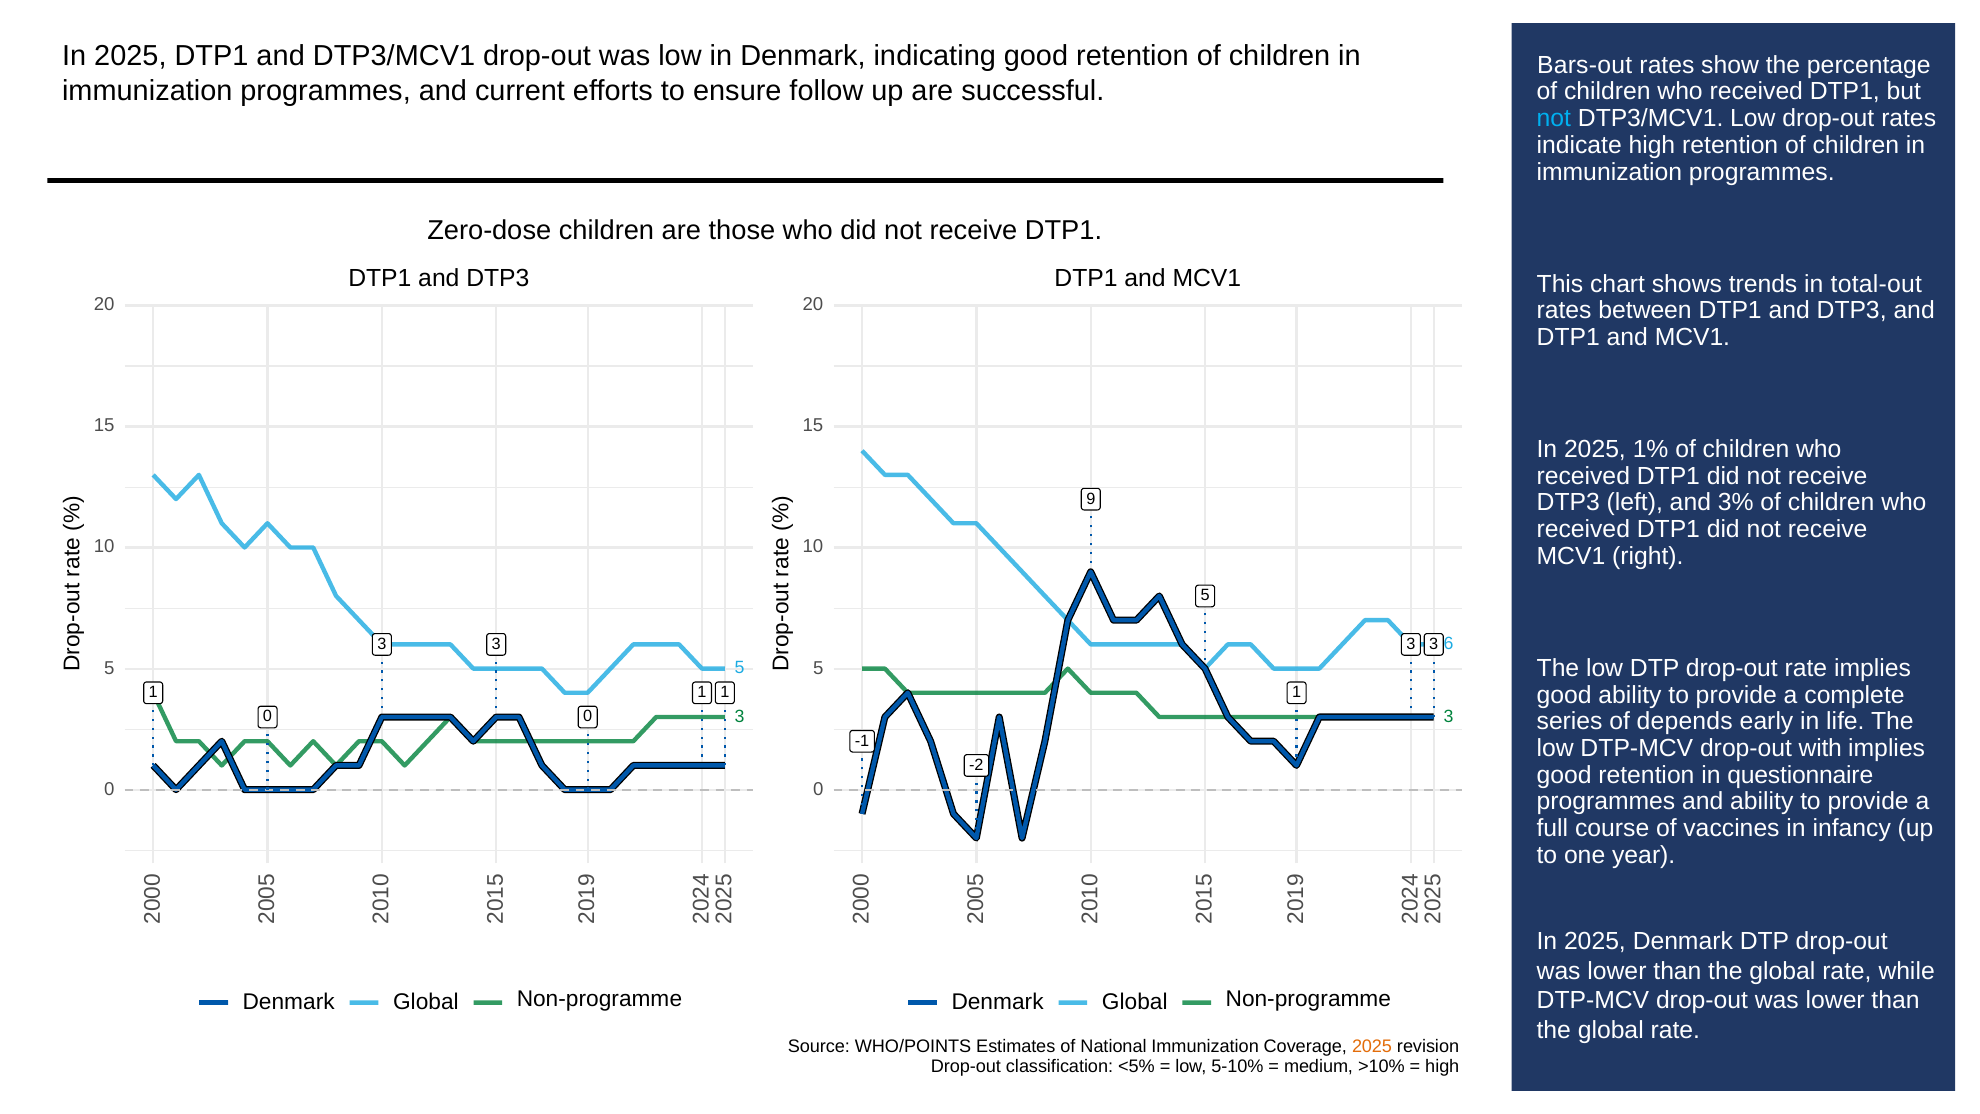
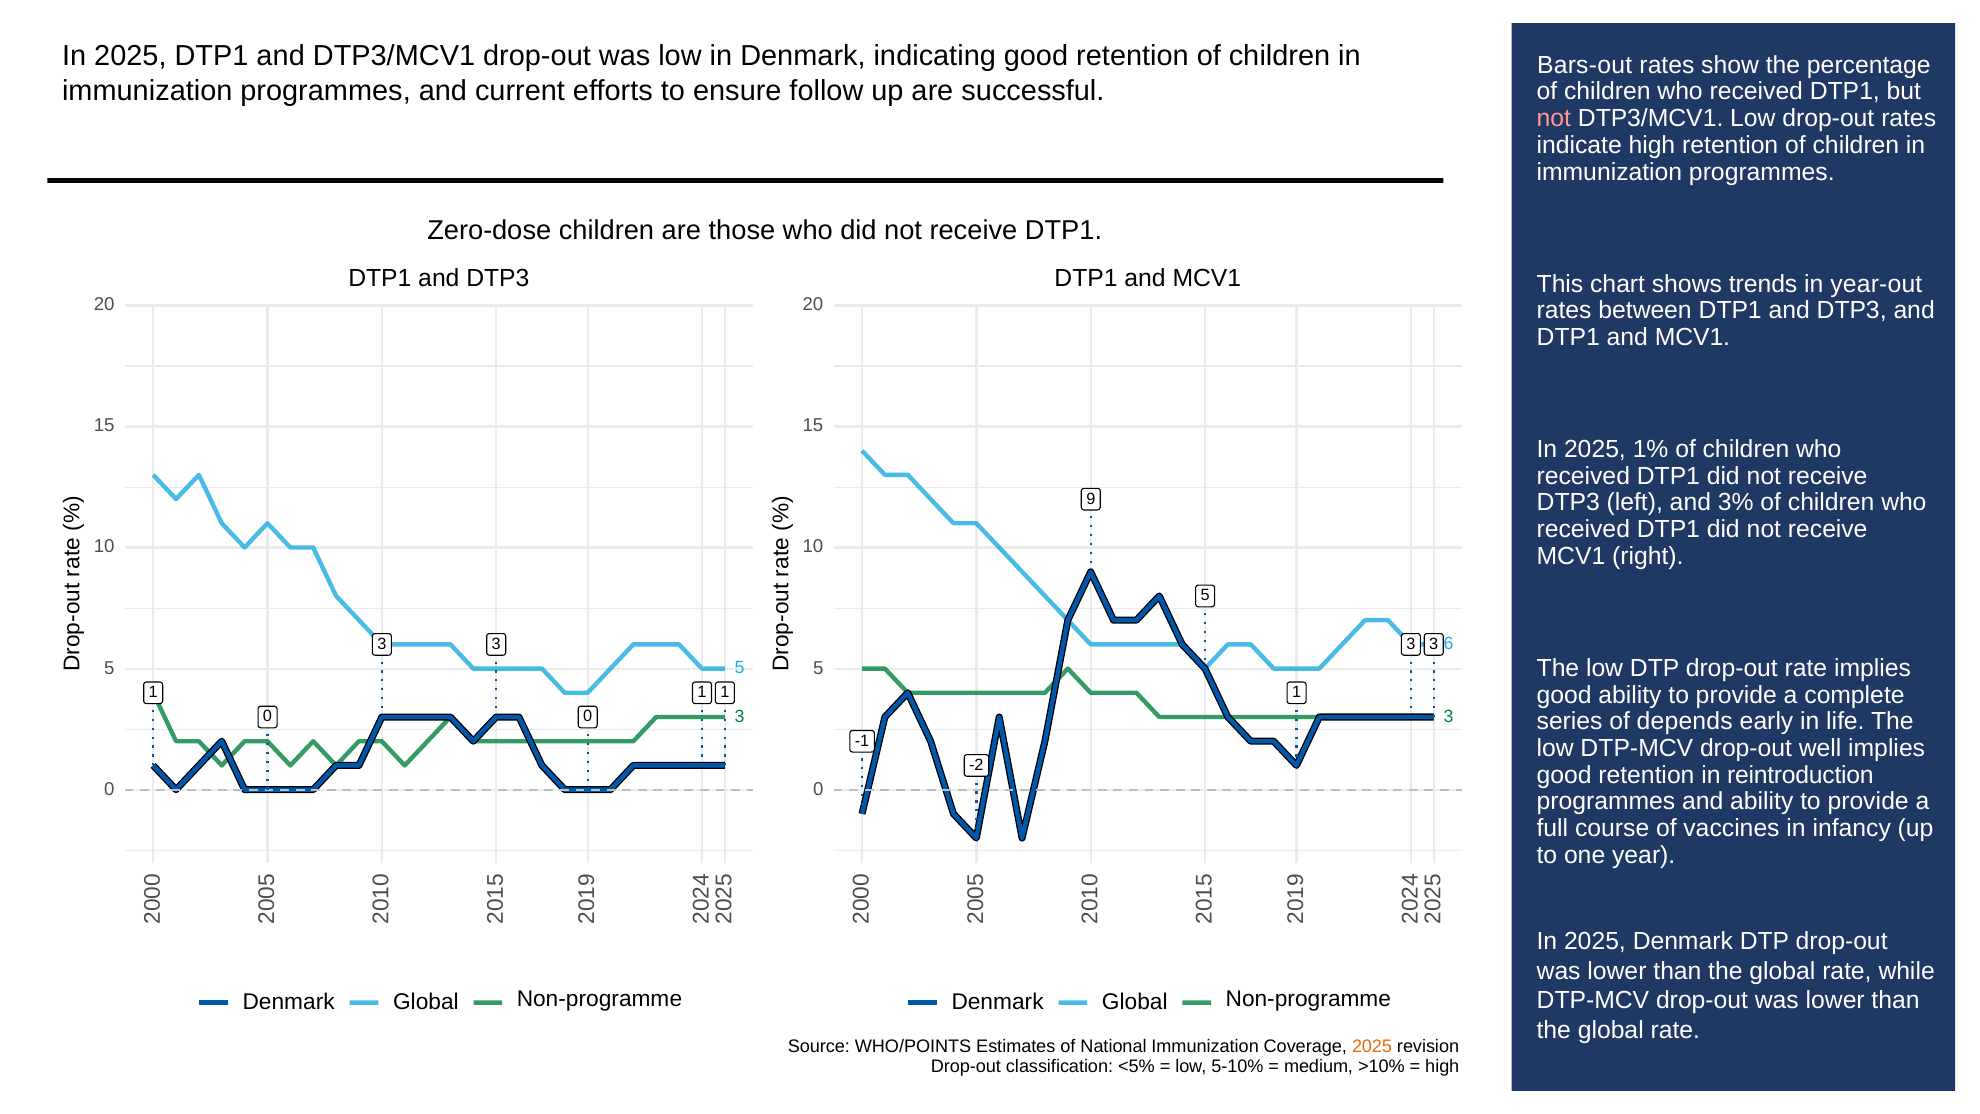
not colour: light blue -> pink (1554, 119)
total-out: total-out -> year-out (1876, 284)
with: with -> well (1820, 748)
questionnaire: questionnaire -> reintroduction (1800, 775)
